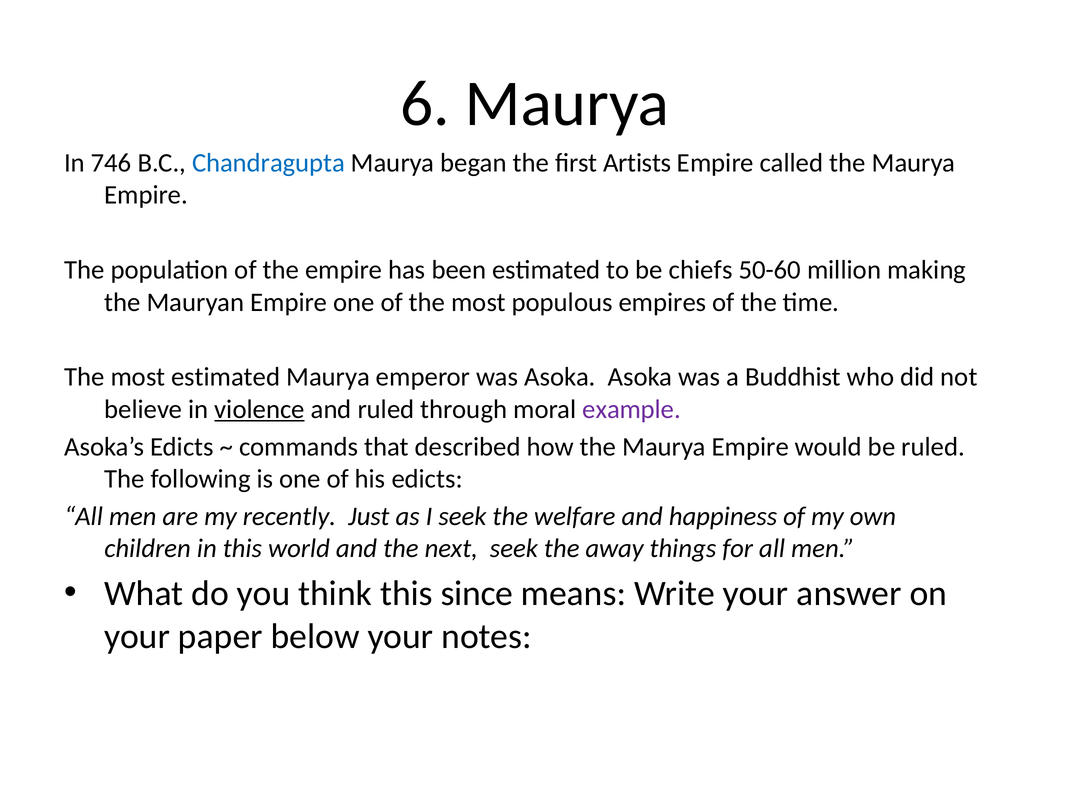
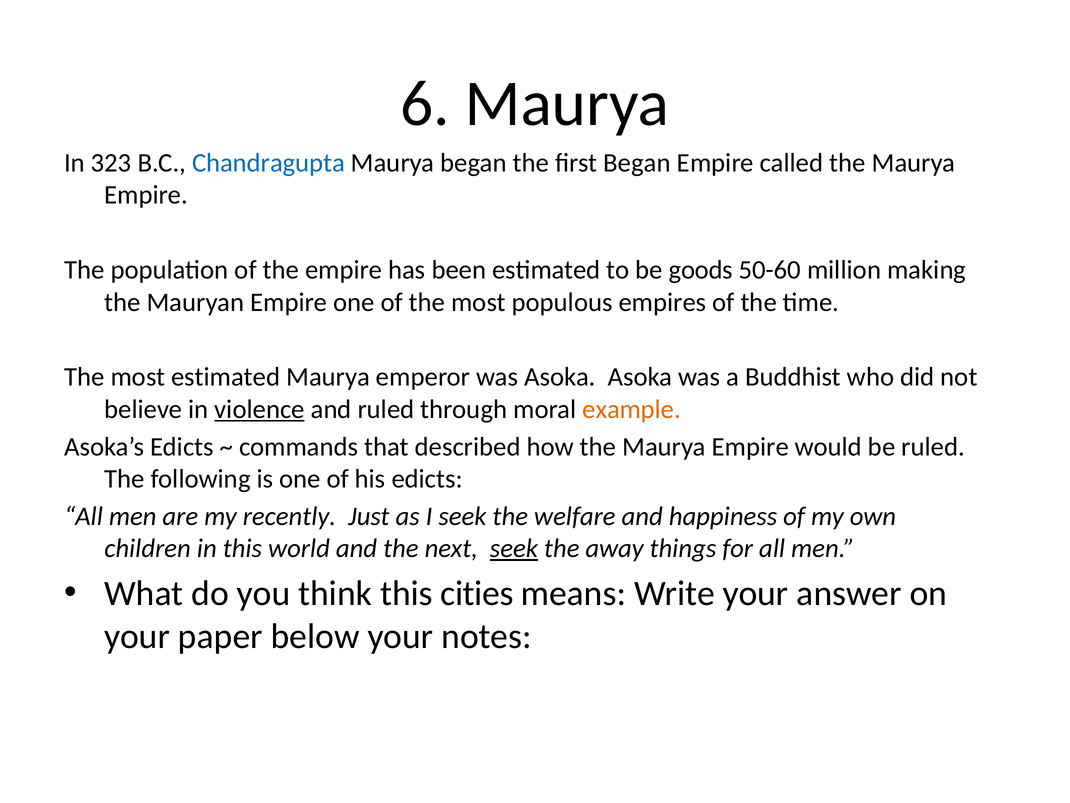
746: 746 -> 323 (111, 163)
first Artists: Artists -> Began (637, 163)
chiefs: chiefs -> goods (701, 270)
example colour: purple -> orange (632, 409)
seek underline: none -> present (514, 548)
since: since -> cities (477, 593)
